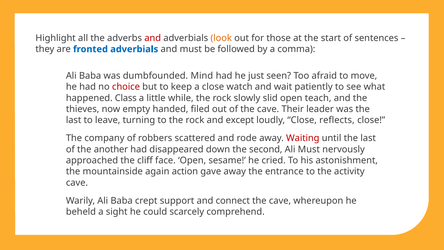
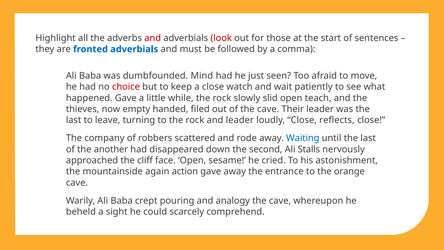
look colour: orange -> red (221, 38)
happened Class: Class -> Gave (126, 98)
and except: except -> leader (240, 120)
Waiting colour: red -> blue (303, 138)
Ali Must: Must -> Stalls (309, 149)
activity: activity -> orange (349, 171)
support: support -> pouring (177, 201)
connect: connect -> analogy (233, 201)
